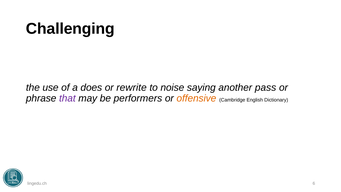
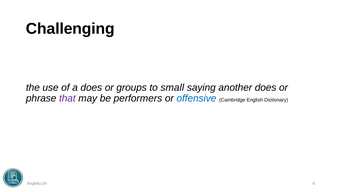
rewrite: rewrite -> groups (132, 87)
noise: noise -> small (172, 87)
another pass: pass -> does (266, 87)
offensive colour: orange -> blue (196, 98)
